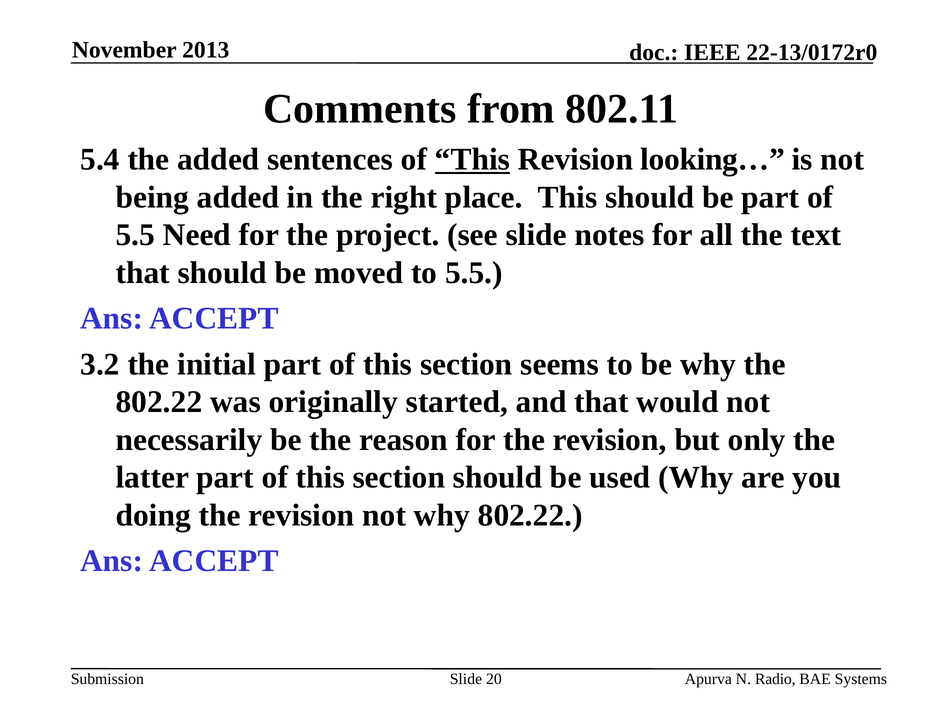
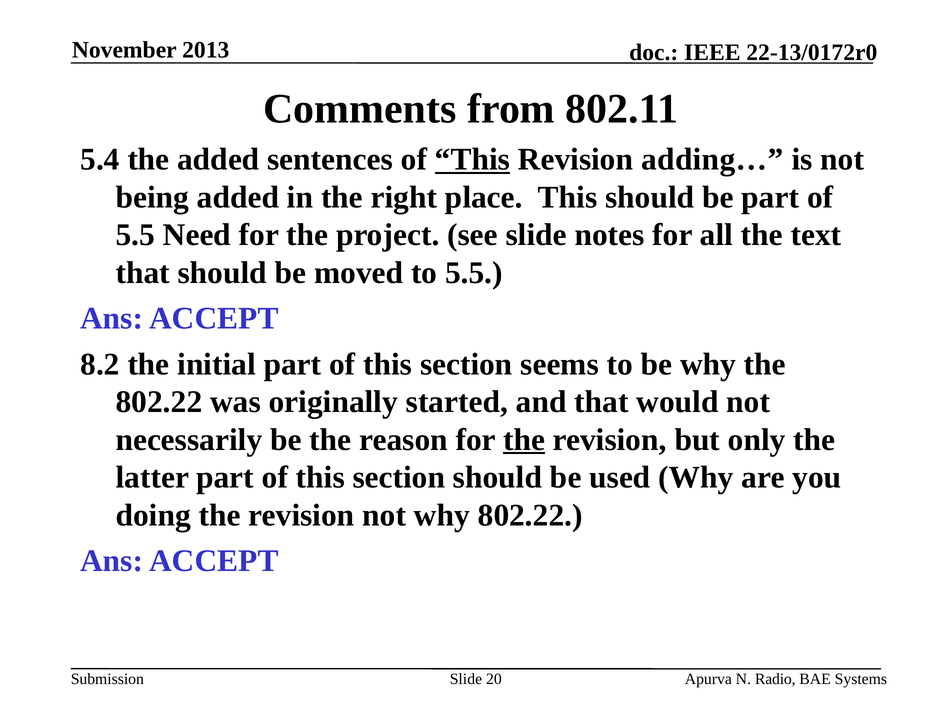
looking…: looking… -> adding… (712, 160)
3.2: 3.2 -> 8.2 (100, 364)
the underline: none -> present (524, 440)
